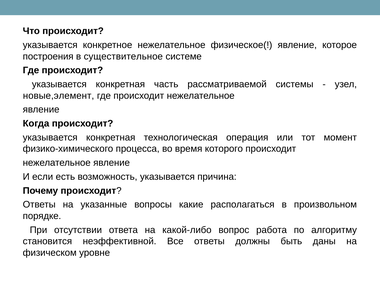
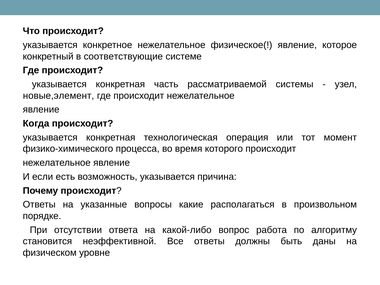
построения: построения -> конкретный (48, 56)
существительное: существительное -> соответствующие (123, 56)
